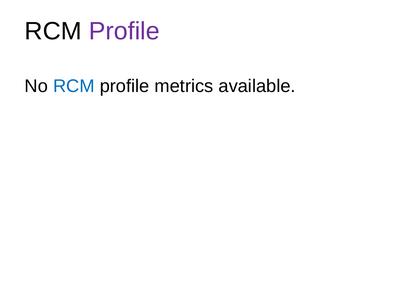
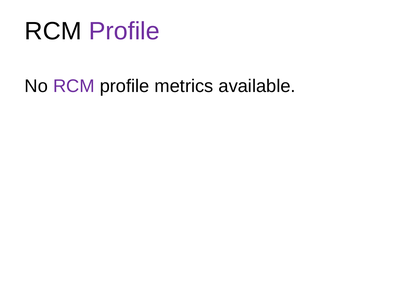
RCM colour: blue -> purple (74, 86)
